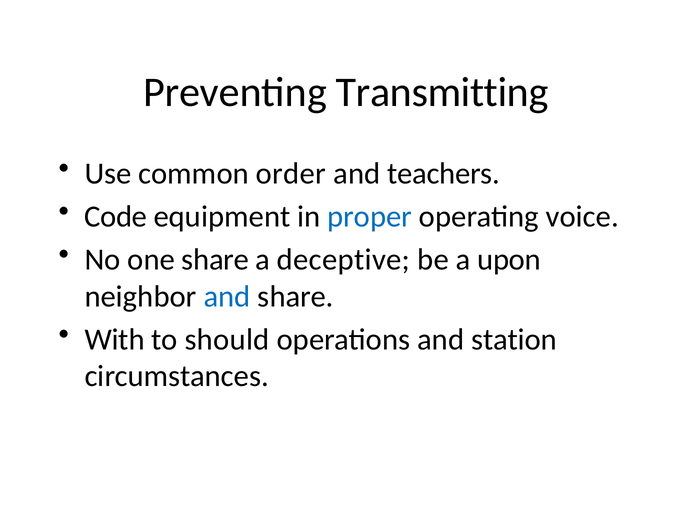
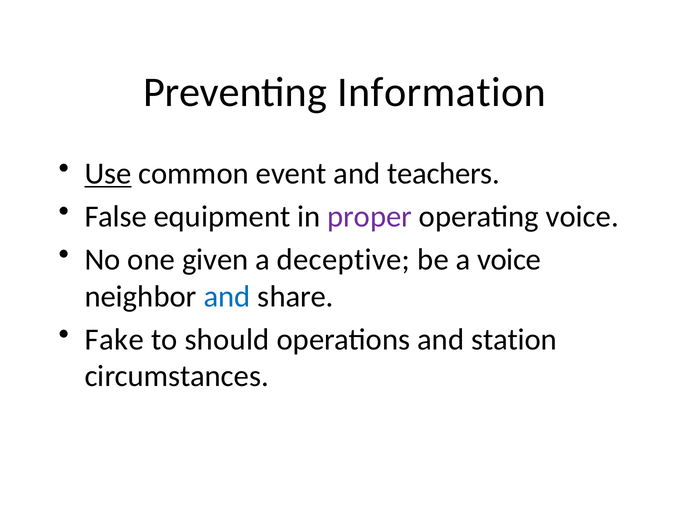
Transmitting: Transmitting -> Information (442, 92)
Use underline: none -> present (108, 174)
order: order -> event (291, 174)
Code: Code -> False (116, 217)
proper colour: blue -> purple (370, 217)
one share: share -> given (215, 260)
a upon: upon -> voice (509, 260)
With: With -> Fake (114, 340)
